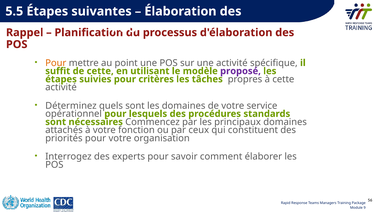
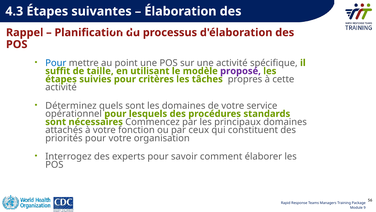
5.5: 5.5 -> 4.3 (14, 11)
Pour colour: orange -> blue (56, 63)
de cette: cette -> taille (100, 71)
